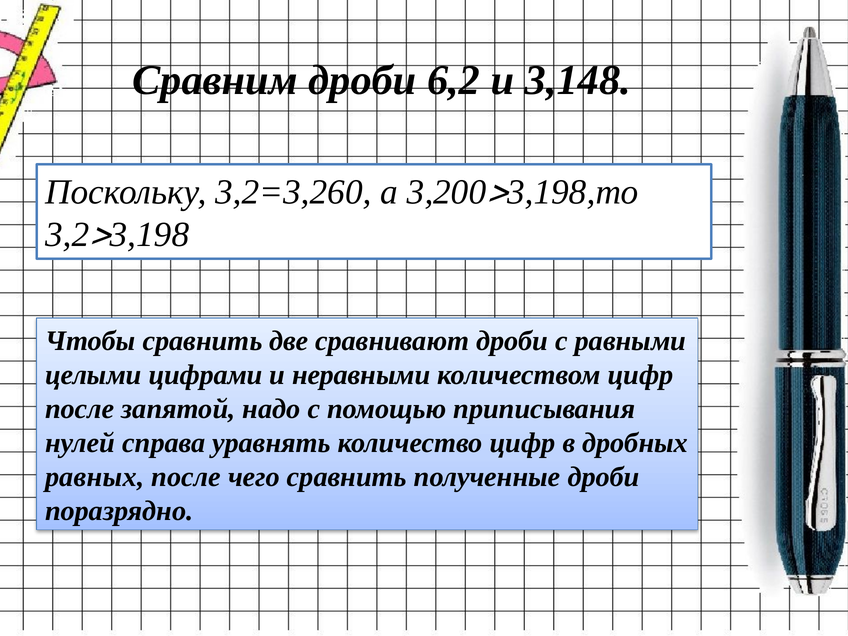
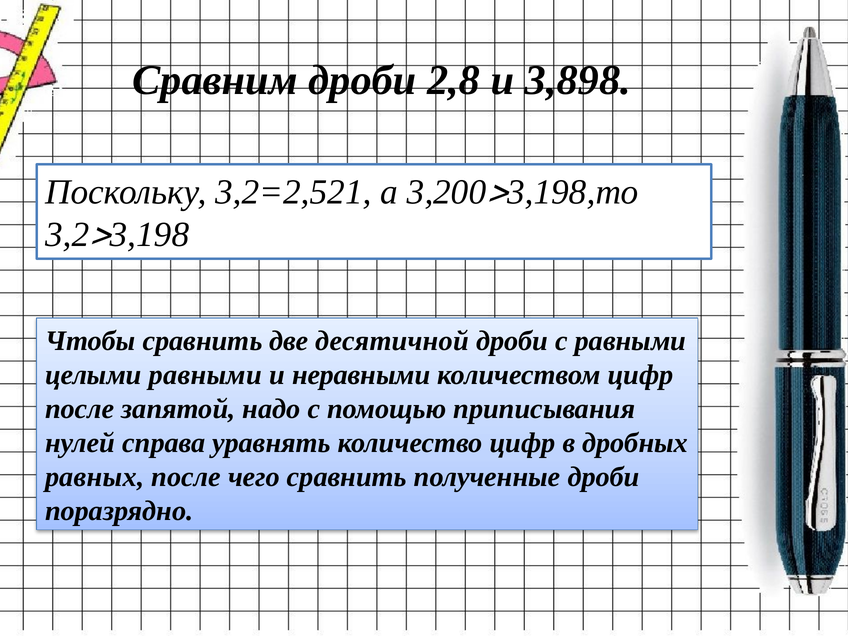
6,2: 6,2 -> 2,8 (454, 80)
3,148: 3,148 -> 3,898 (578, 80)
3,2=3,260: 3,2=3,260 -> 3,2=2,521 (293, 192)
сравнивают: сравнивают -> десятичной (392, 341)
целыми цифрами: цифрами -> равными (205, 375)
